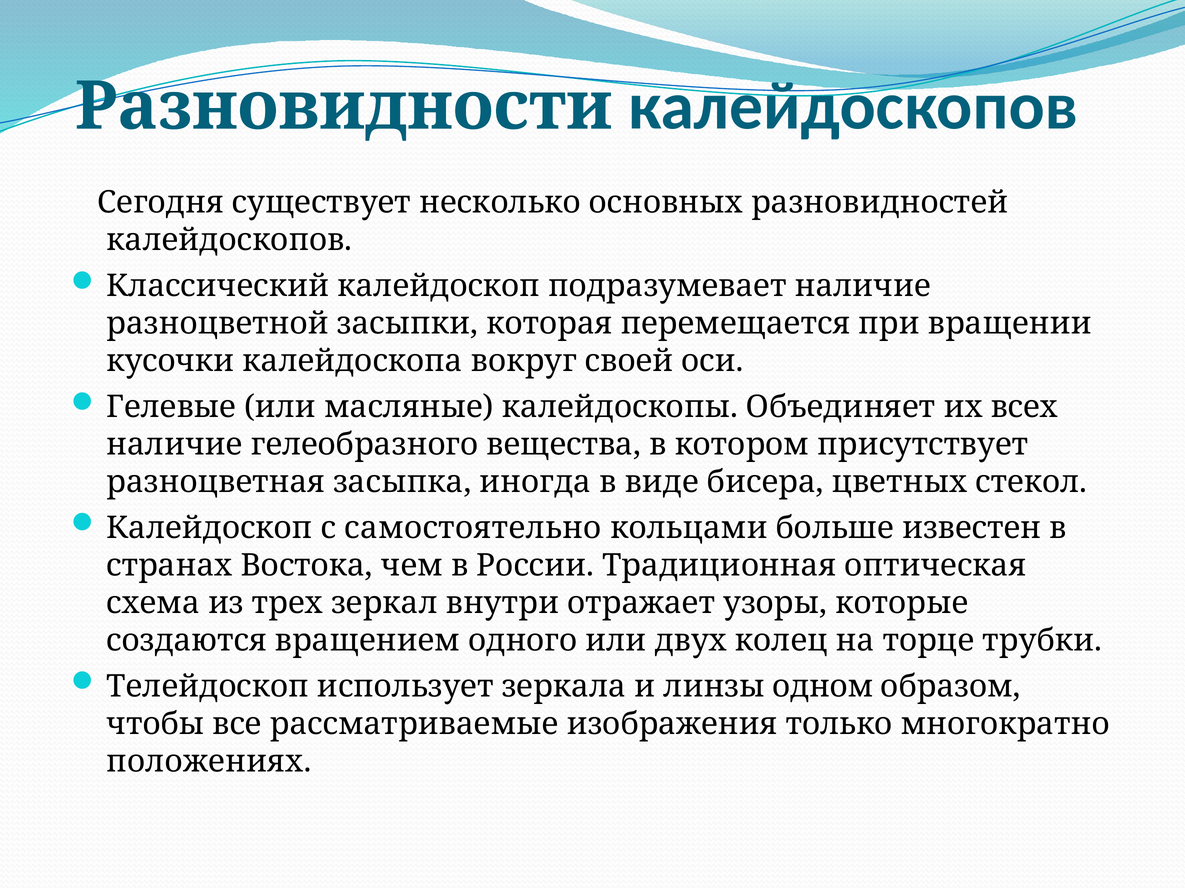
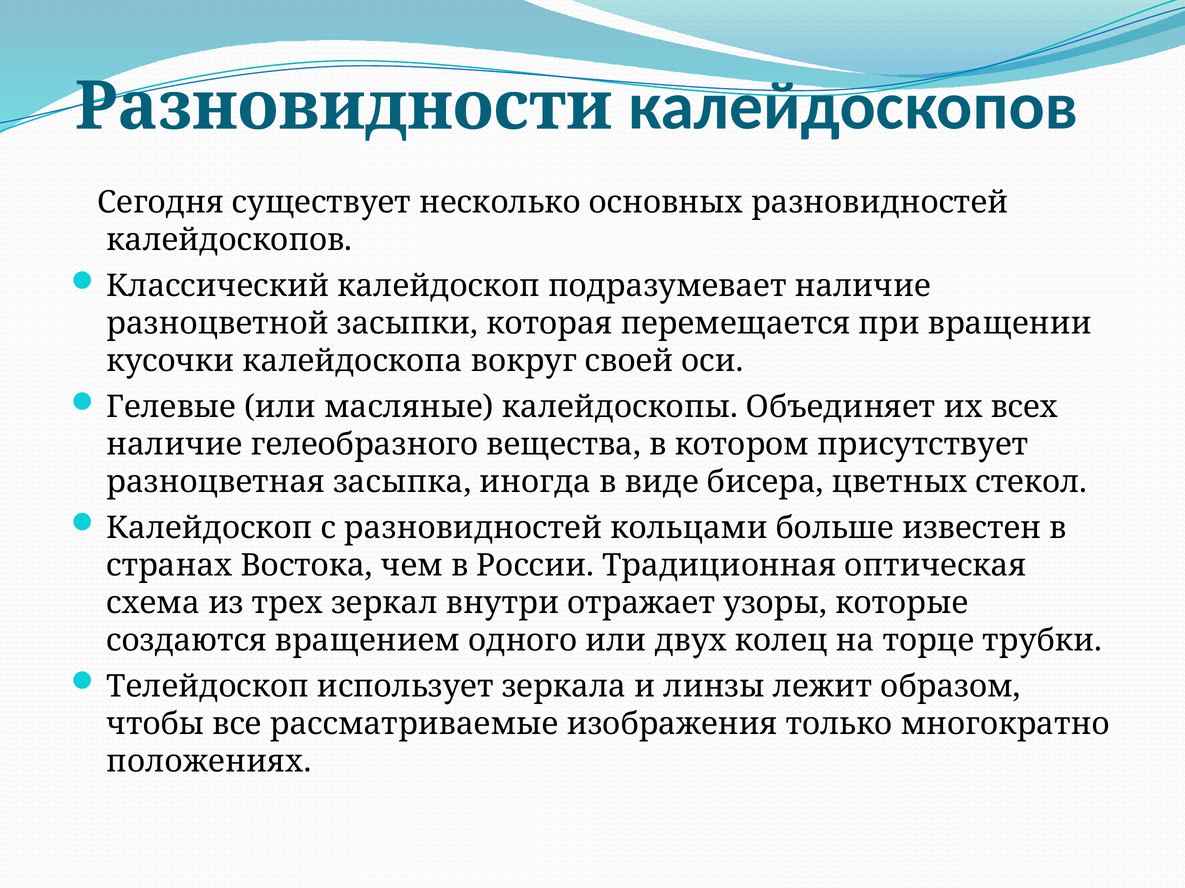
с самостоятельно: самостоятельно -> разновидностей (473, 528)
одном: одном -> лежит (823, 687)
